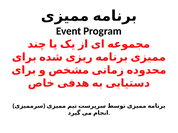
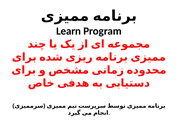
Event: Event -> Learn (69, 31)
